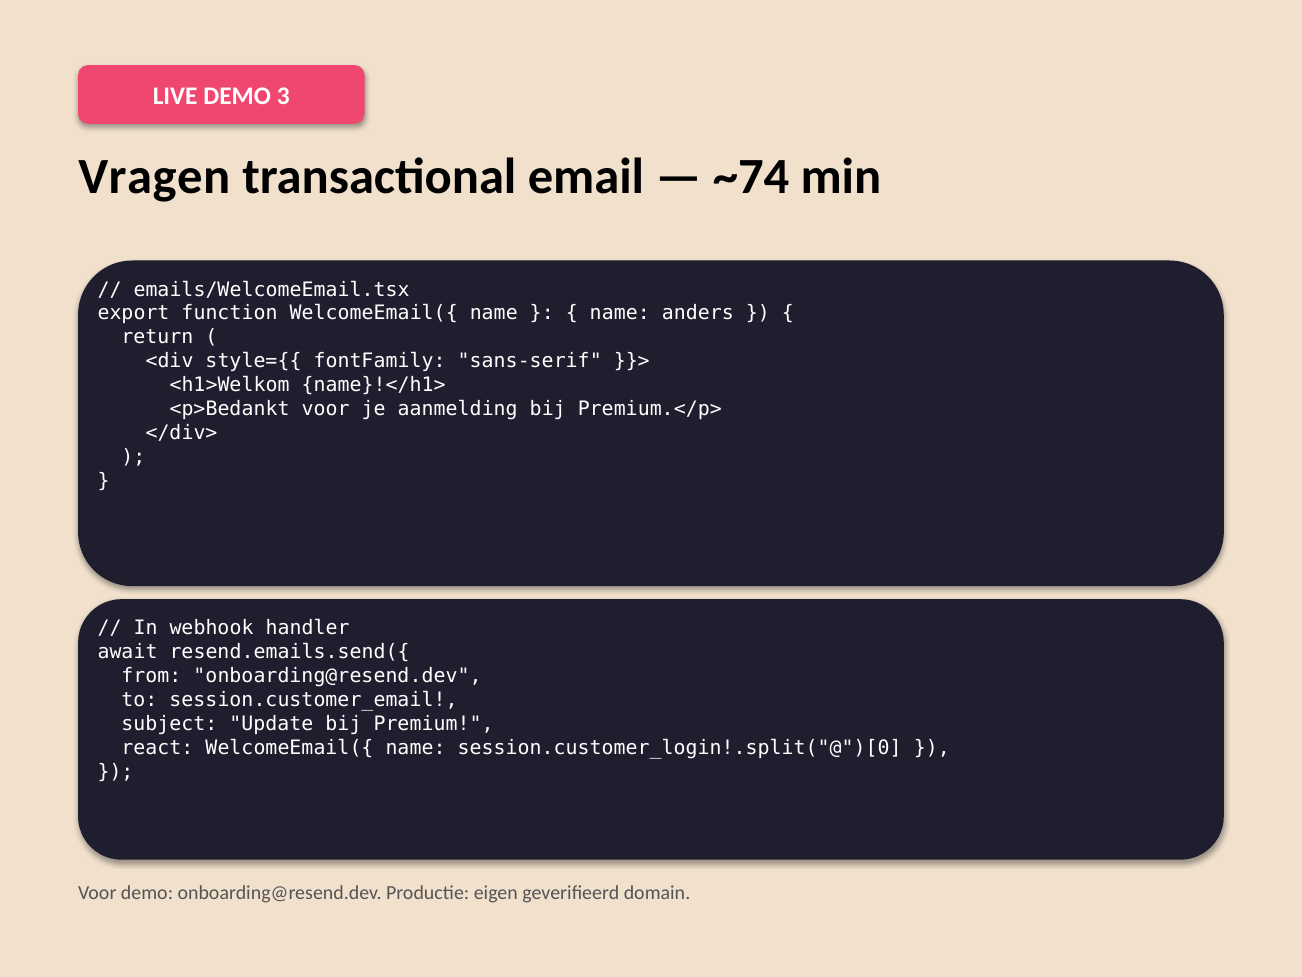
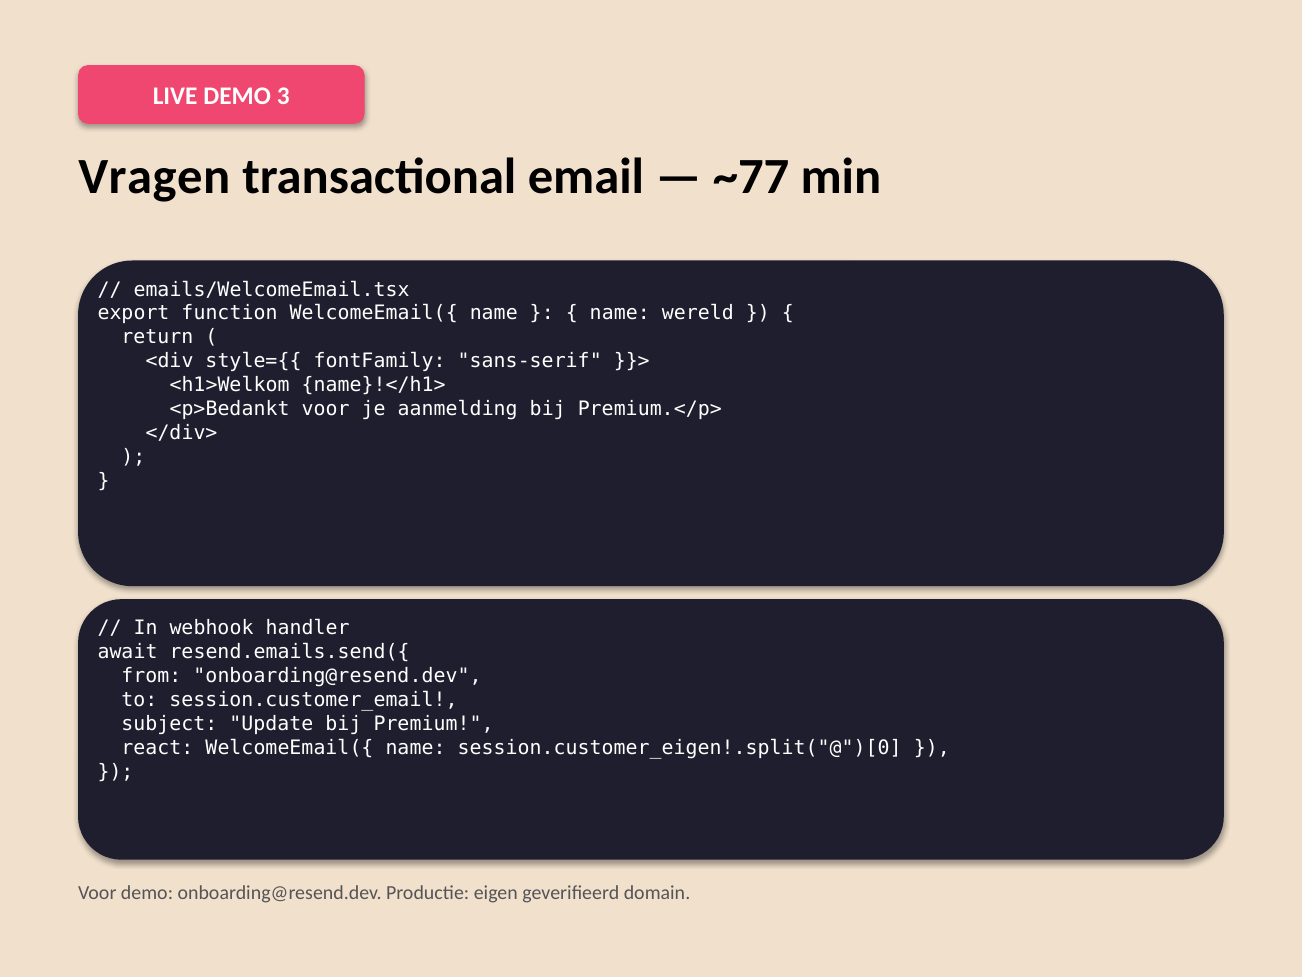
~74: ~74 -> ~77 (751, 177)
anders: anders -> wereld (698, 313)
session.customer_login!.split("@")[0: session.customer_login!.split("@")[0 -> session.customer_eigen!.split("@")[0 (680, 747)
